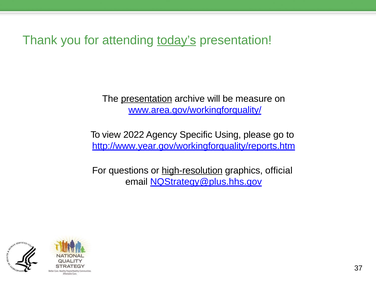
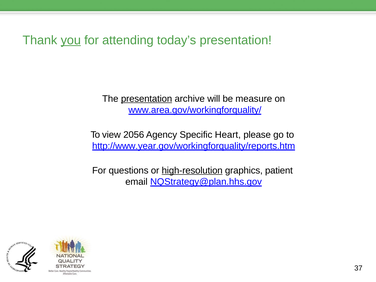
you underline: none -> present (71, 40)
today’s underline: present -> none (177, 40)
2022: 2022 -> 2056 (134, 135)
Using: Using -> Heart (228, 135)
official: official -> patient (279, 171)
NQStrategy@plus.hhs.gov: NQStrategy@plus.hhs.gov -> NQStrategy@plan.hhs.gov (206, 182)
